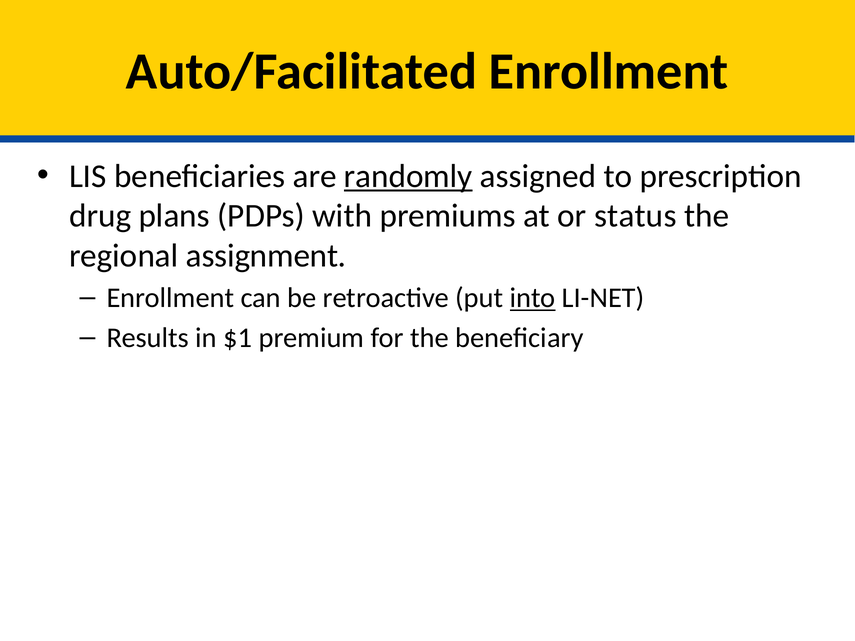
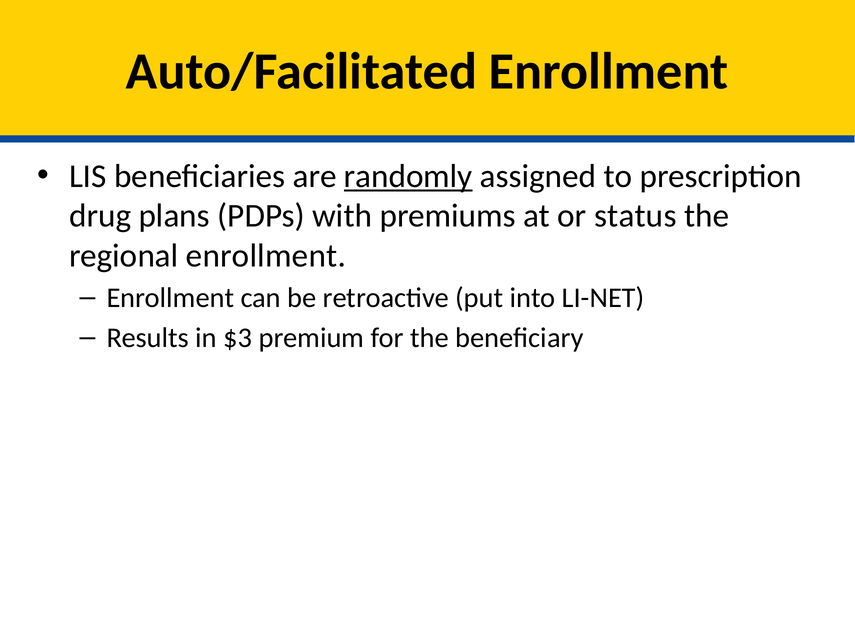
regional assignment: assignment -> enrollment (266, 256)
into underline: present -> none (533, 298)
$1: $1 -> $3 (238, 338)
